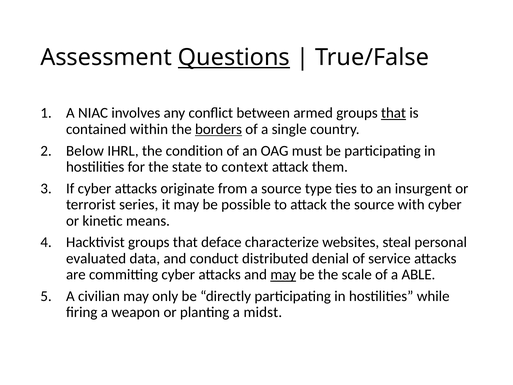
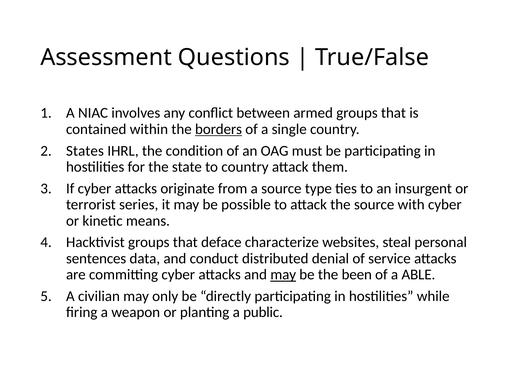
Questions underline: present -> none (234, 58)
that underline: present -> none (394, 113)
Below: Below -> States (85, 151)
to context: context -> country (245, 167)
evaluated: evaluated -> sentences (96, 258)
scale: scale -> been (357, 274)
midst: midst -> public (263, 312)
